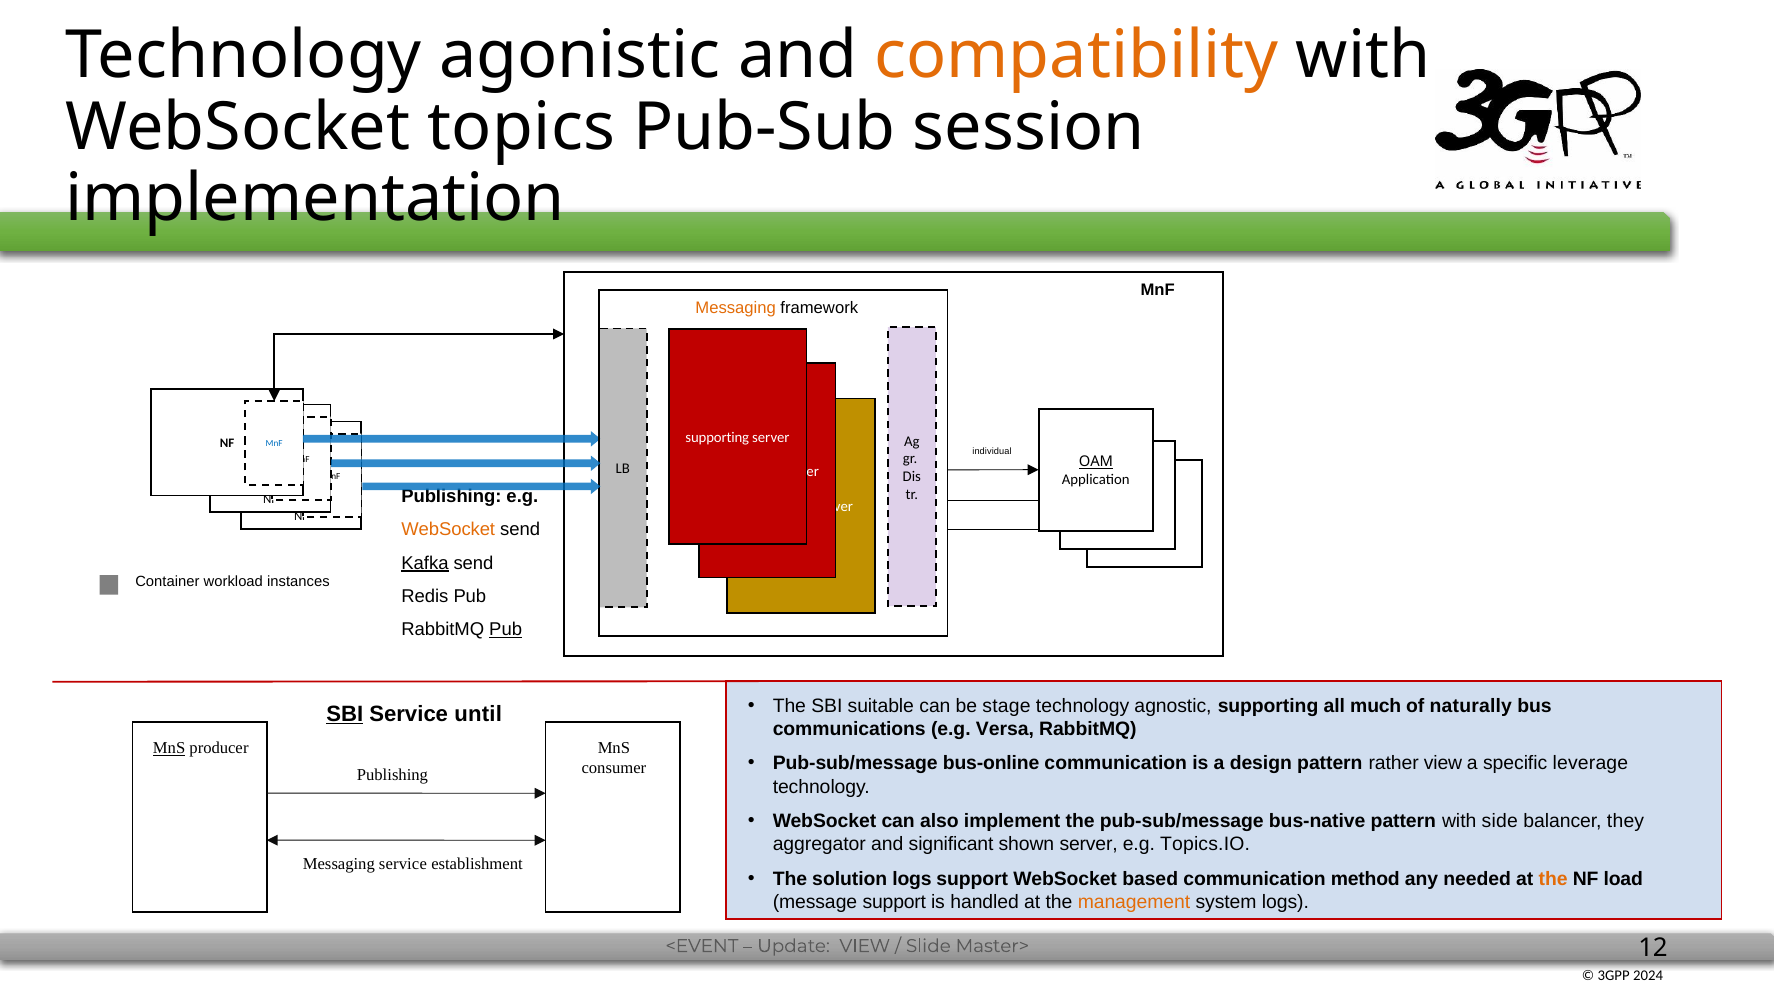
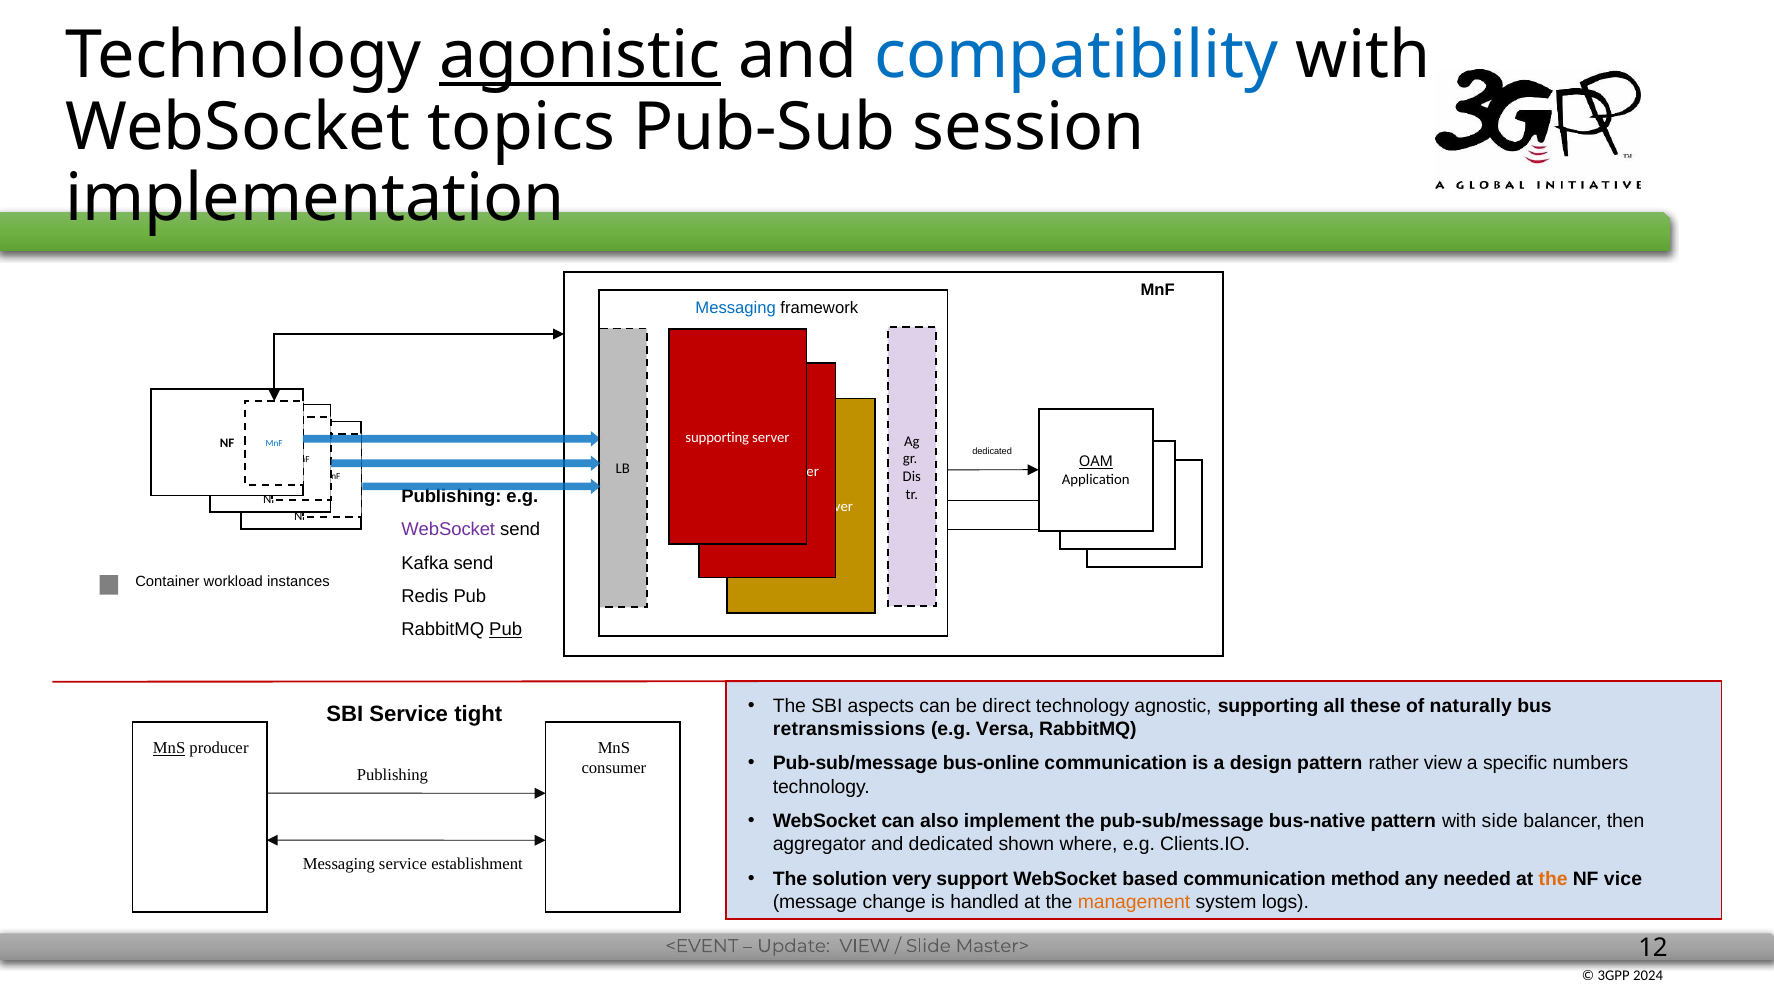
agonistic underline: none -> present (580, 55)
compatibility colour: orange -> blue (1077, 55)
Messaging colour: orange -> blue (736, 308)
individual: individual -> dedicated (992, 451)
WebSocket colour: orange -> purple (448, 530)
Kafka underline: present -> none (425, 563)
SBI underline: present -> none (345, 714)
until: until -> tight (478, 714)
suitable: suitable -> aspects (881, 706)
stage: stage -> direct (1007, 706)
much: much -> these (1376, 706)
communications: communications -> retransmissions (849, 729)
leverage: leverage -> numbers (1590, 763)
they: they -> then (1626, 821)
and significant: significant -> dedicated (951, 844)
shown server: server -> where (1089, 844)
Topics.IO: Topics.IO -> Clients.IO (1205, 844)
solution logs: logs -> very (912, 879)
load: load -> vice (1623, 879)
message support: support -> change (894, 902)
